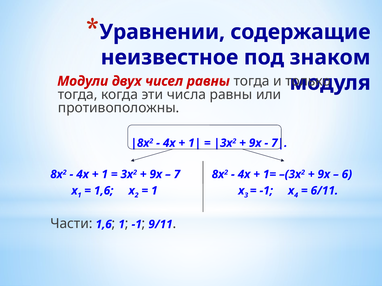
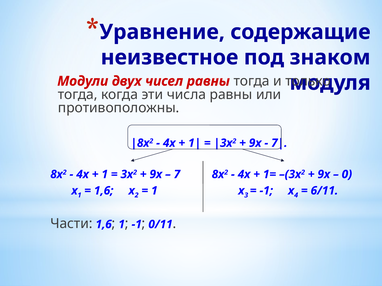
Уравнении: Уравнении -> Уравнение (162, 32)
6: 6 -> 0 (347, 175)
9/11: 9/11 -> 0/11 (161, 225)
